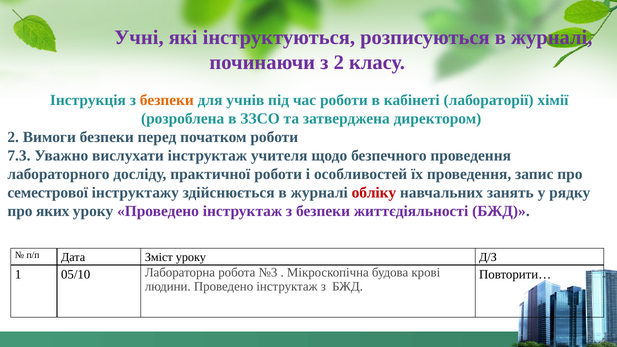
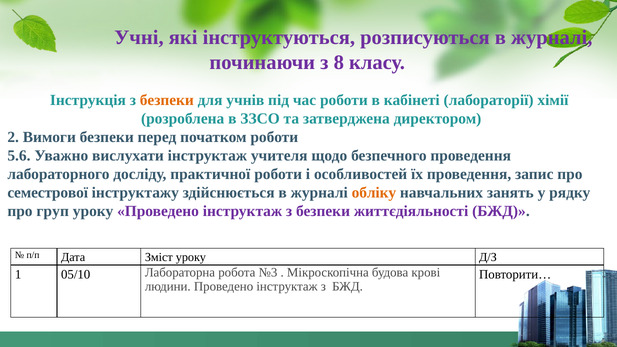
з 2: 2 -> 8 (339, 62)
7.3: 7.3 -> 5.6 (19, 156)
обліку colour: red -> orange (374, 193)
яких: яких -> груп (53, 211)
